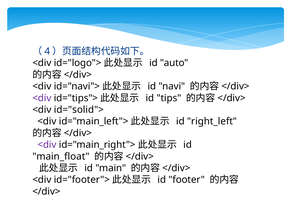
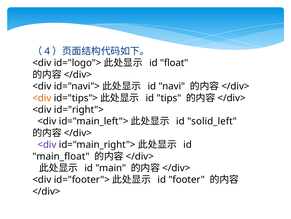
auto: auto -> float (174, 63)
<div colour: purple -> orange (42, 98)
id="solid">: id="solid"> -> id="right"> (79, 109)
right_left: right_left -> solid_left (212, 121)
